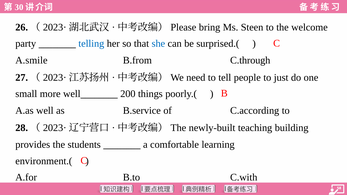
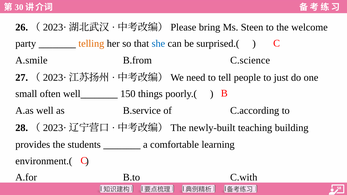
telling colour: blue -> orange (91, 44)
C.through: C.through -> C.science (250, 60)
more: more -> often (50, 94)
200: 200 -> 150 (128, 94)
